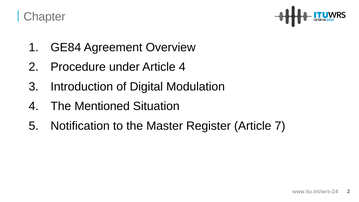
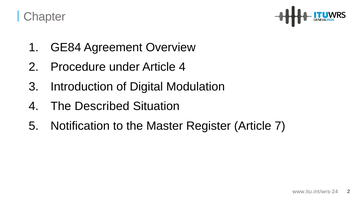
Mentioned: Mentioned -> Described (102, 106)
